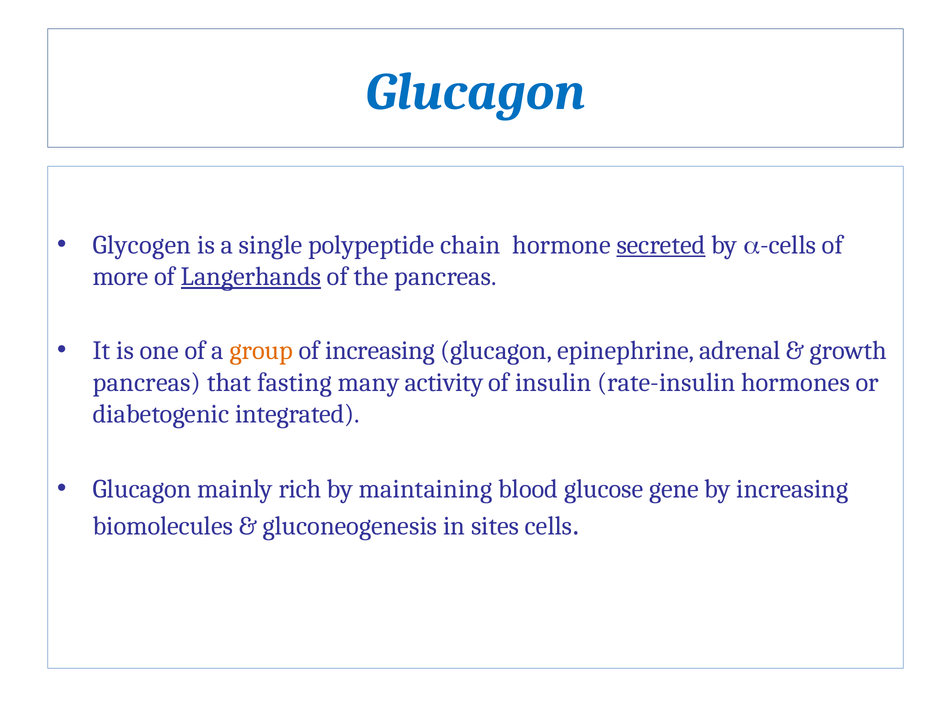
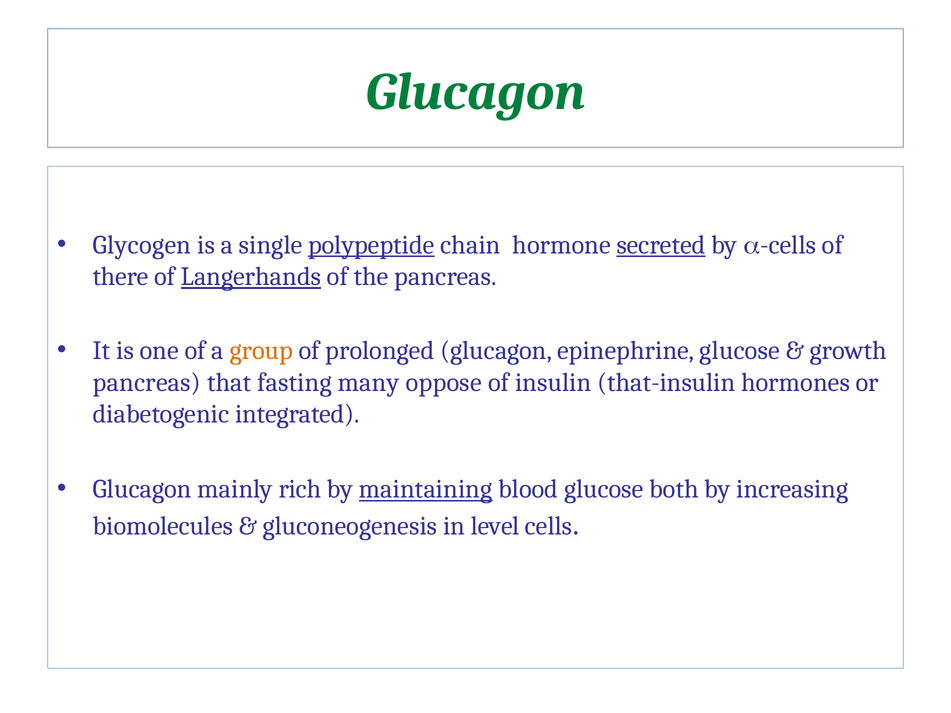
Glucagon colour: blue -> green (476, 92)
polypeptide underline: none -> present (371, 245)
more: more -> there (121, 277)
of increasing: increasing -> prolonged (380, 351)
epinephrine adrenal: adrenal -> glucose (740, 351)
activity: activity -> oppose (444, 383)
rate-insulin: rate-insulin -> that-insulin (666, 383)
maintaining underline: none -> present (426, 489)
gene: gene -> both (674, 489)
sites: sites -> level (495, 526)
